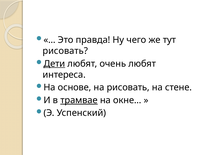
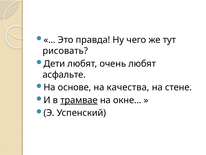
Дети underline: present -> none (54, 63)
интереса: интереса -> асфальте (64, 74)
на рисовать: рисовать -> качества (128, 87)
